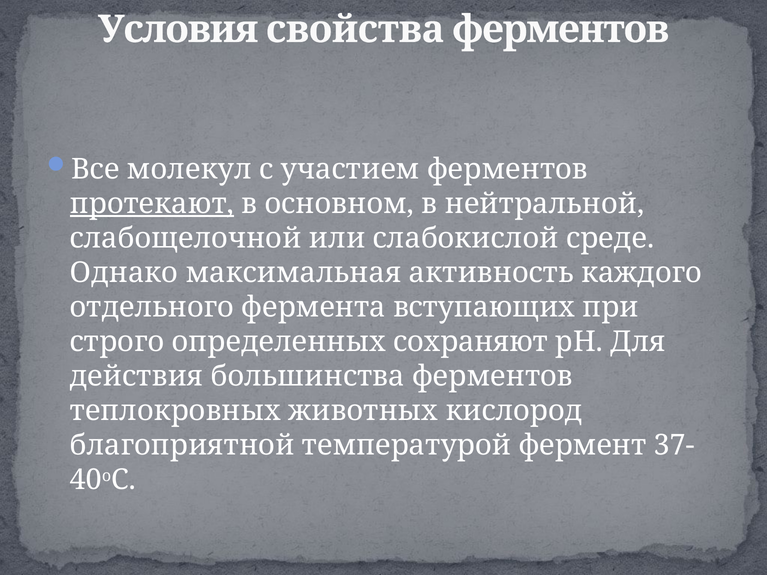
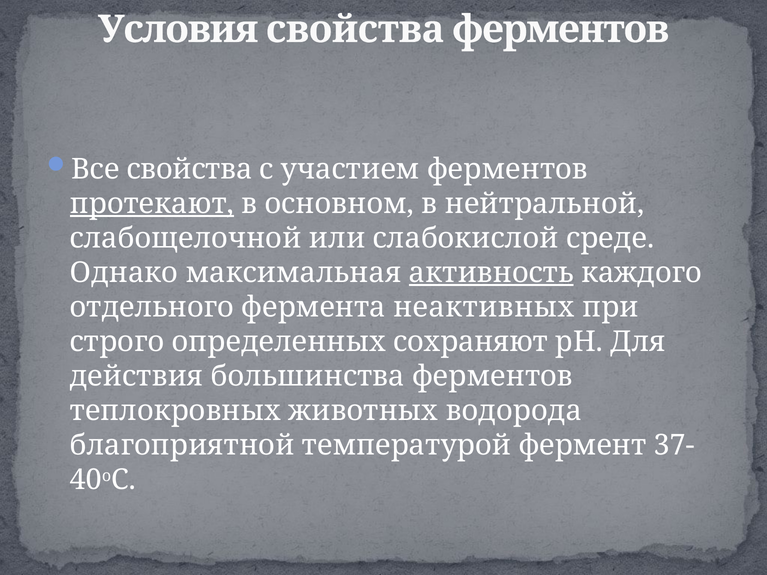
Все молекул: молекул -> свойства (190, 169)
активность underline: none -> present (491, 273)
вступающих: вступающих -> неактивных (484, 307)
кислород: кислород -> водорода (514, 411)
